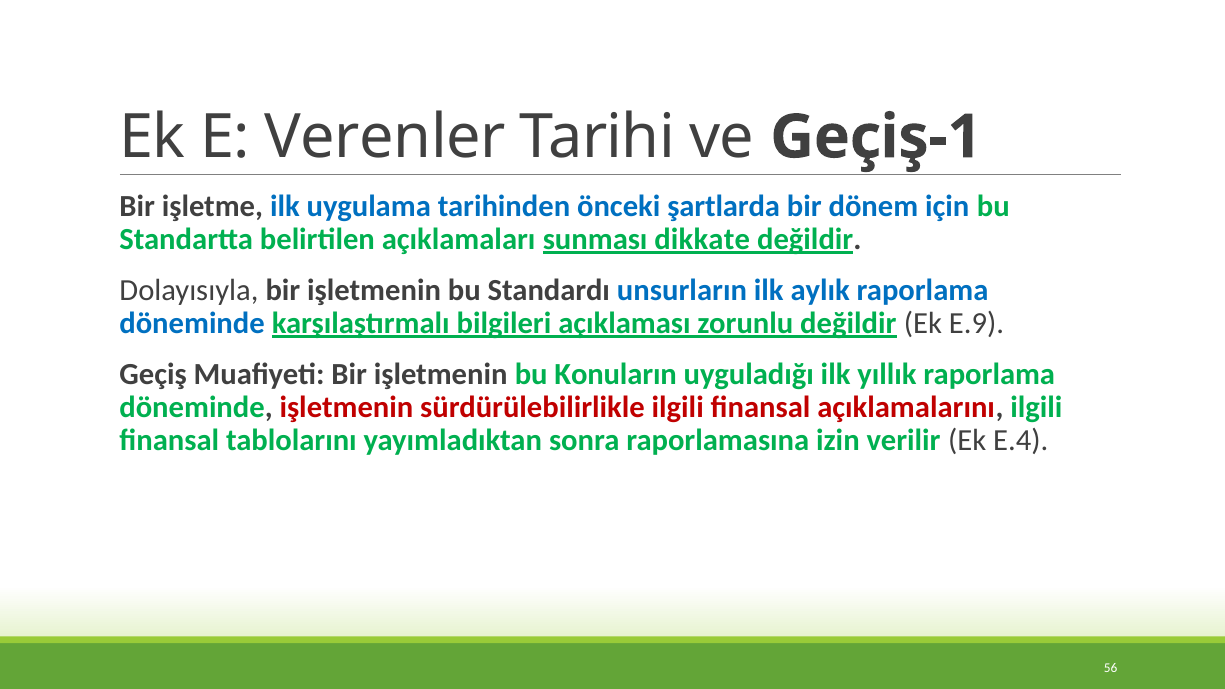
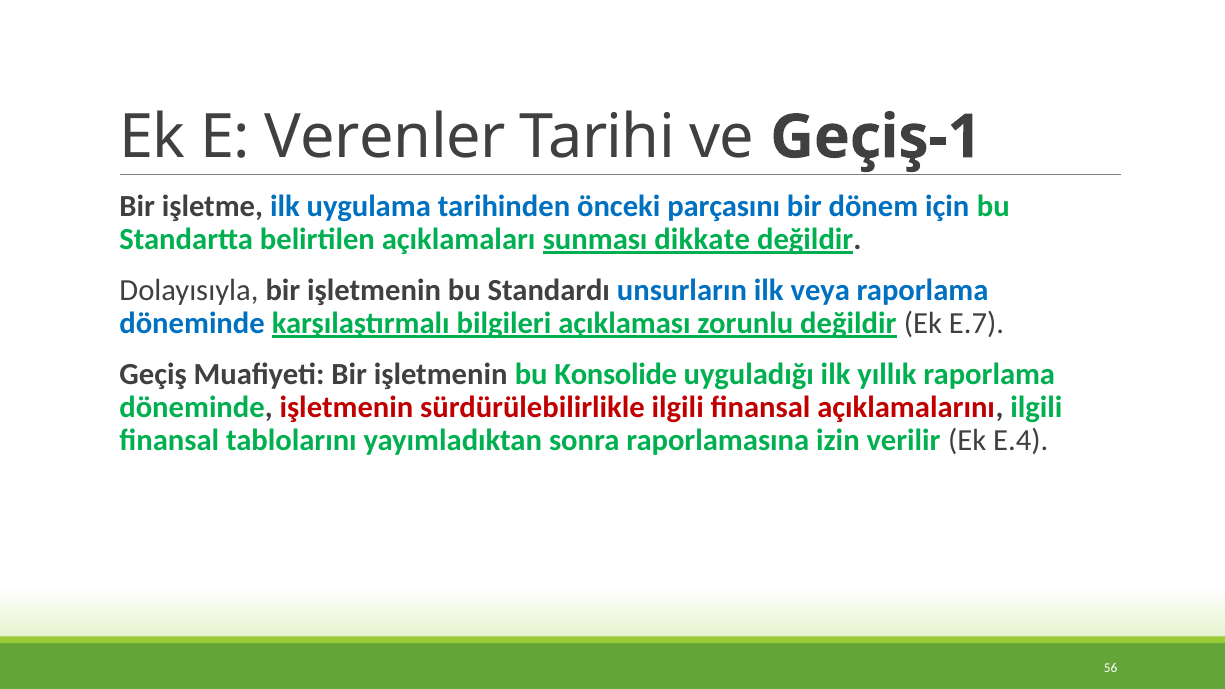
şartlarda: şartlarda -> parçasını (724, 206)
aylık: aylık -> veya (820, 290)
E.9: E.9 -> E.7 (976, 323)
Konuların: Konuların -> Konsolide (616, 374)
